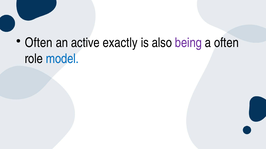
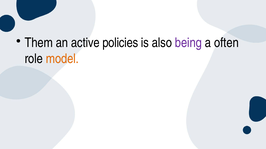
Often: Often -> Them (39, 43)
exactly: exactly -> policies (120, 43)
model colour: blue -> orange (62, 59)
